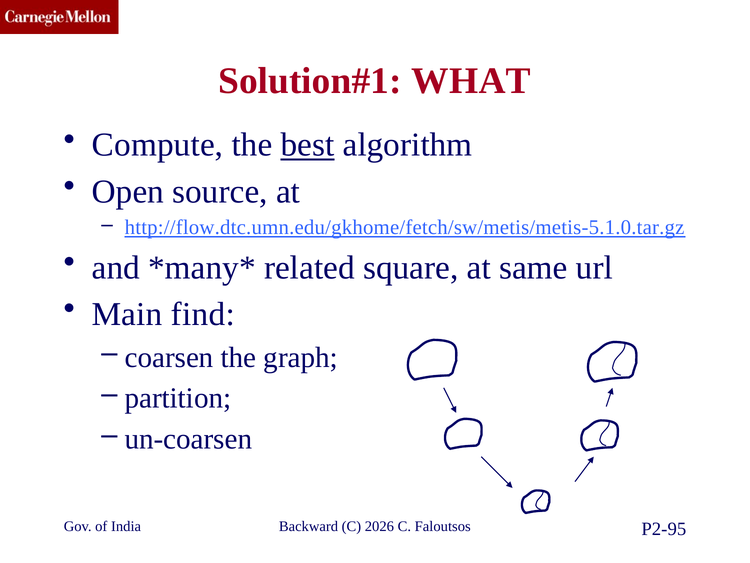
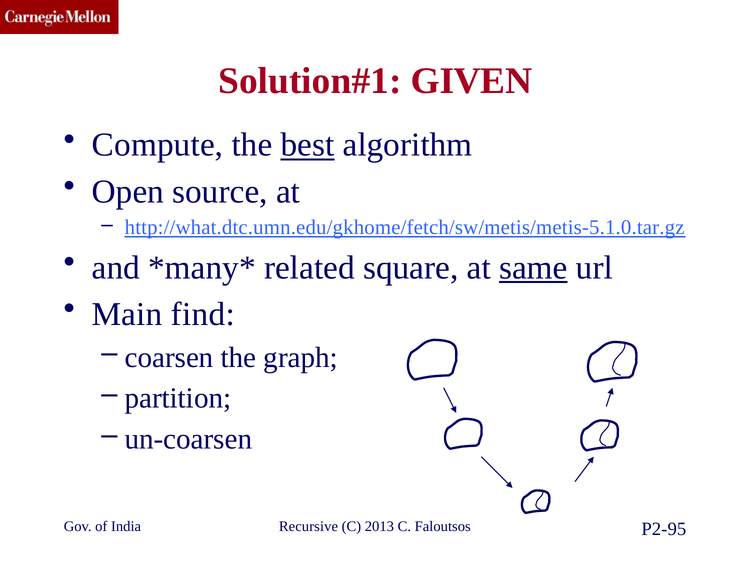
WHAT: WHAT -> GIVEN (471, 81)
http://flow.dtc.umn.edu/gkhome/fetch/sw/metis/metis-5.1.0.tar.gz: http://flow.dtc.umn.edu/gkhome/fetch/sw/metis/metis-5.1.0.tar.gz -> http://what.dtc.umn.edu/gkhome/fetch/sw/metis/metis-5.1.0.tar.gz (405, 227)
same underline: none -> present (533, 267)
Backward: Backward -> Recursive (308, 526)
2026: 2026 -> 2013 (379, 526)
